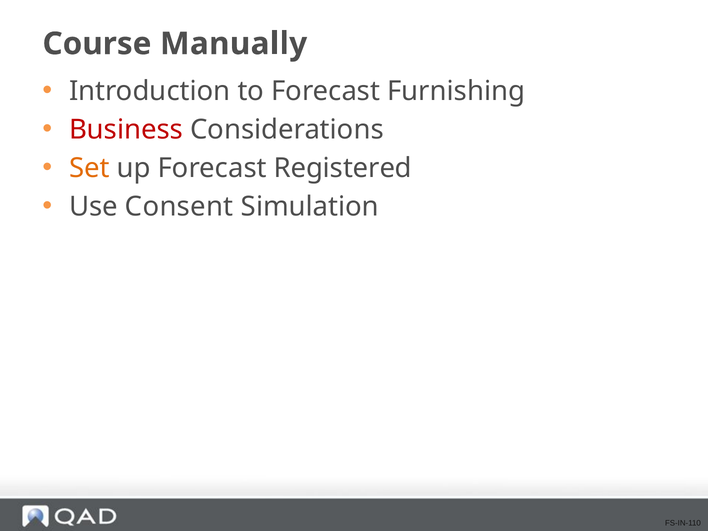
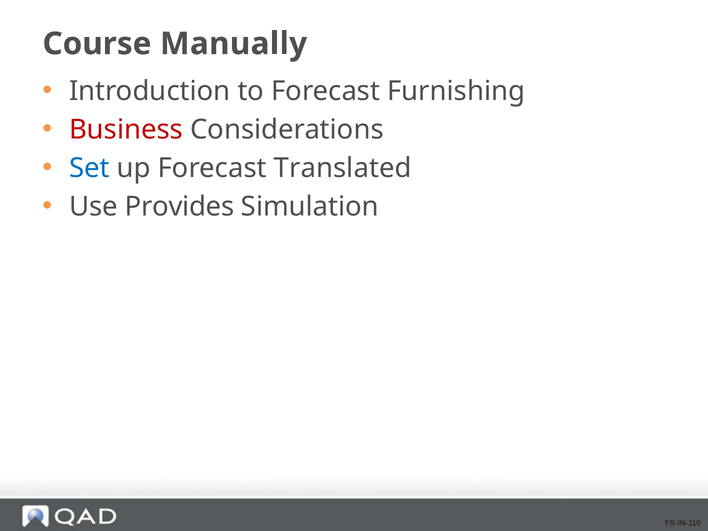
Set colour: orange -> blue (89, 168)
Registered: Registered -> Translated (343, 168)
Consent: Consent -> Provides (179, 207)
